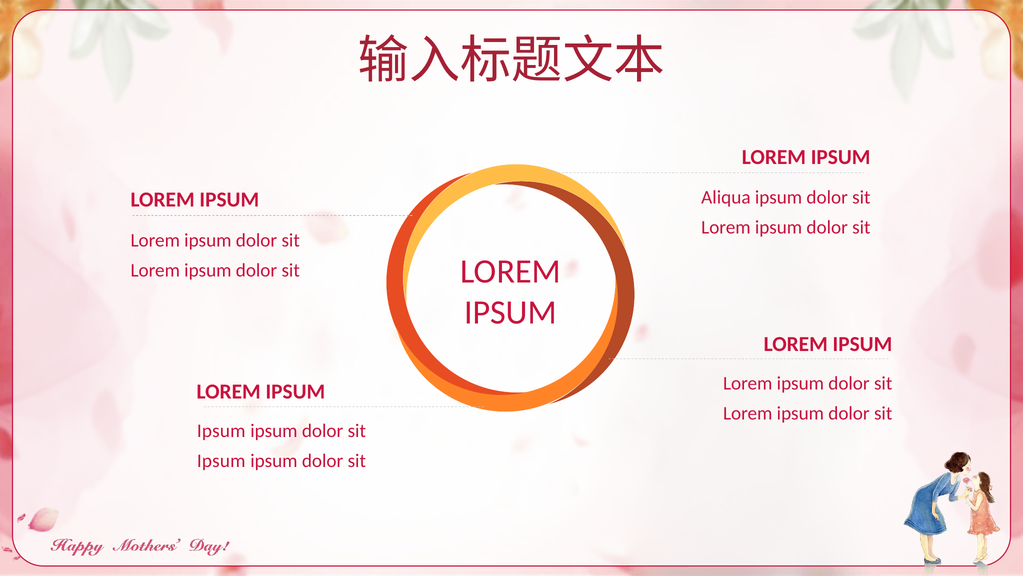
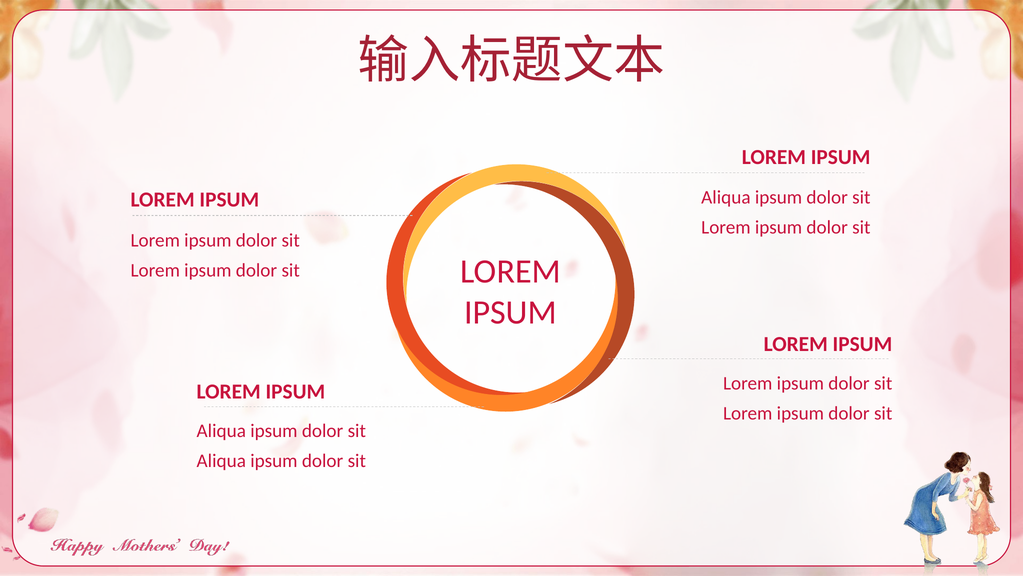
Ipsum: Ipsum -> Aliqua (221, 430)
Ipsum: Ipsum -> Aliqua (221, 460)
